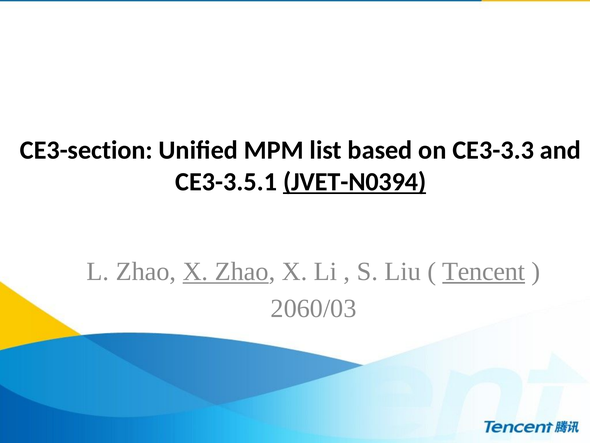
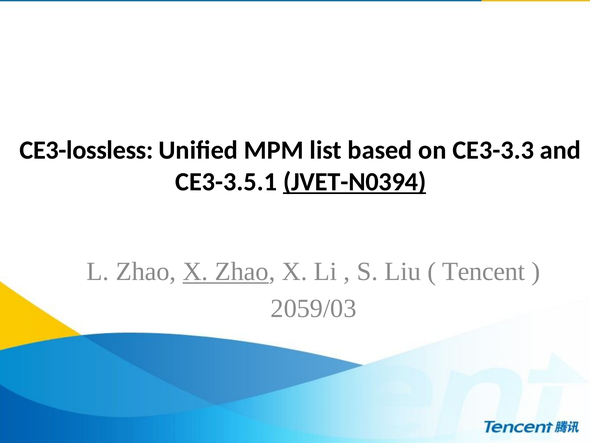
CE3-section: CE3-section -> CE3-lossless (86, 150)
Tencent underline: present -> none (484, 271)
2060/03: 2060/03 -> 2059/03 (314, 308)
